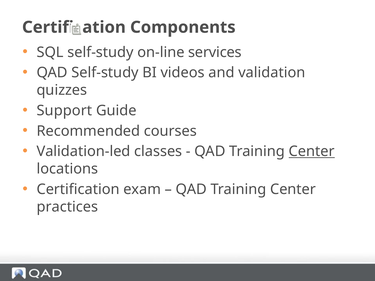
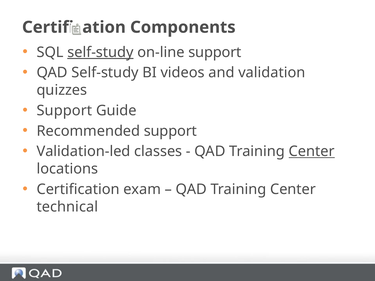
self-study underline: none -> present (100, 52)
on-line services: services -> support (215, 52)
Recommended courses: courses -> support (170, 131)
practices: practices -> technical (67, 207)
